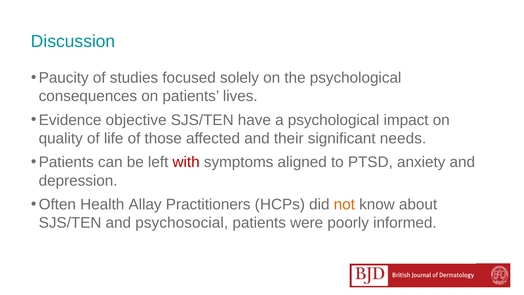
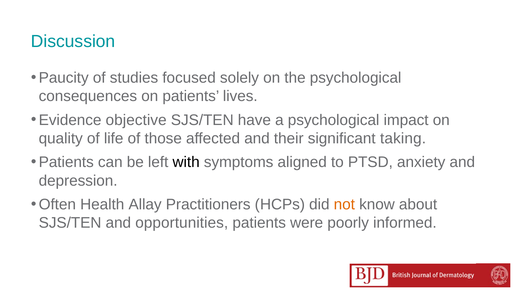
needs: needs -> taking (403, 138)
with colour: red -> black (186, 162)
psychosocial: psychosocial -> opportunities (182, 223)
